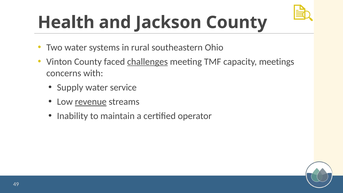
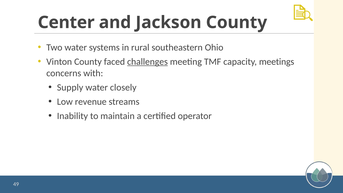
Health: Health -> Center (66, 22)
service: service -> closely (123, 87)
revenue underline: present -> none (91, 102)
